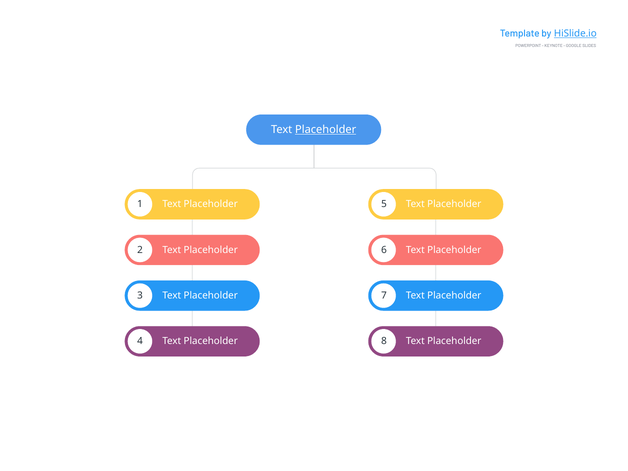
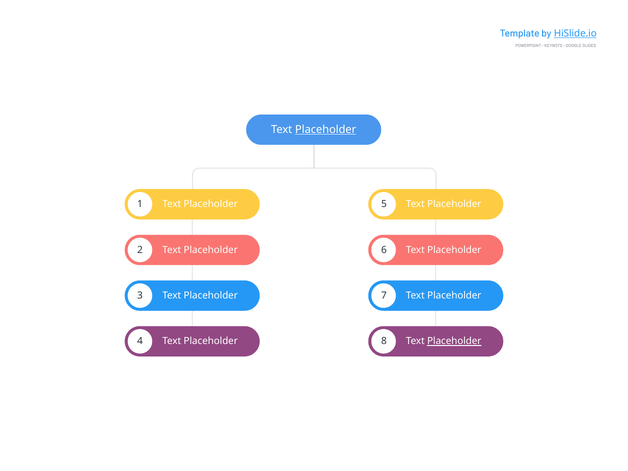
Placeholder underline: none -> present (454, 341)
